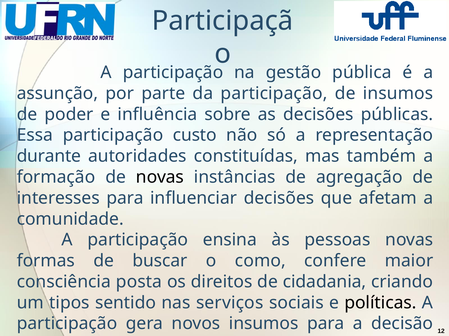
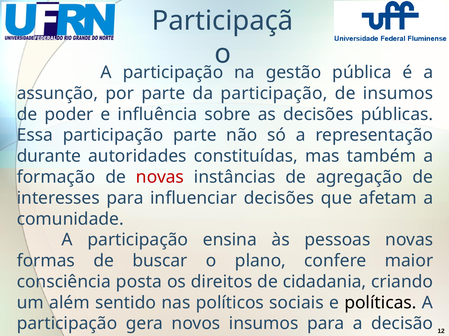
participação custo: custo -> parte (195, 136)
novas colour: black -> red (160, 177)
como: como -> plano (260, 261)
tipos: tipos -> além (69, 303)
serviços: serviços -> políticos (230, 303)
